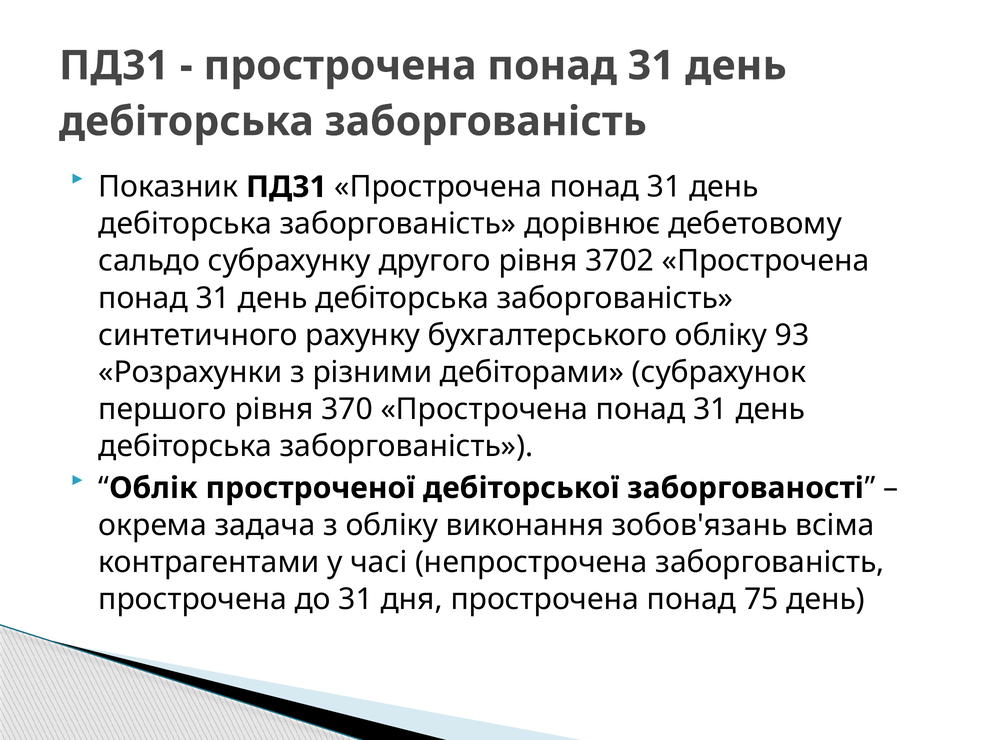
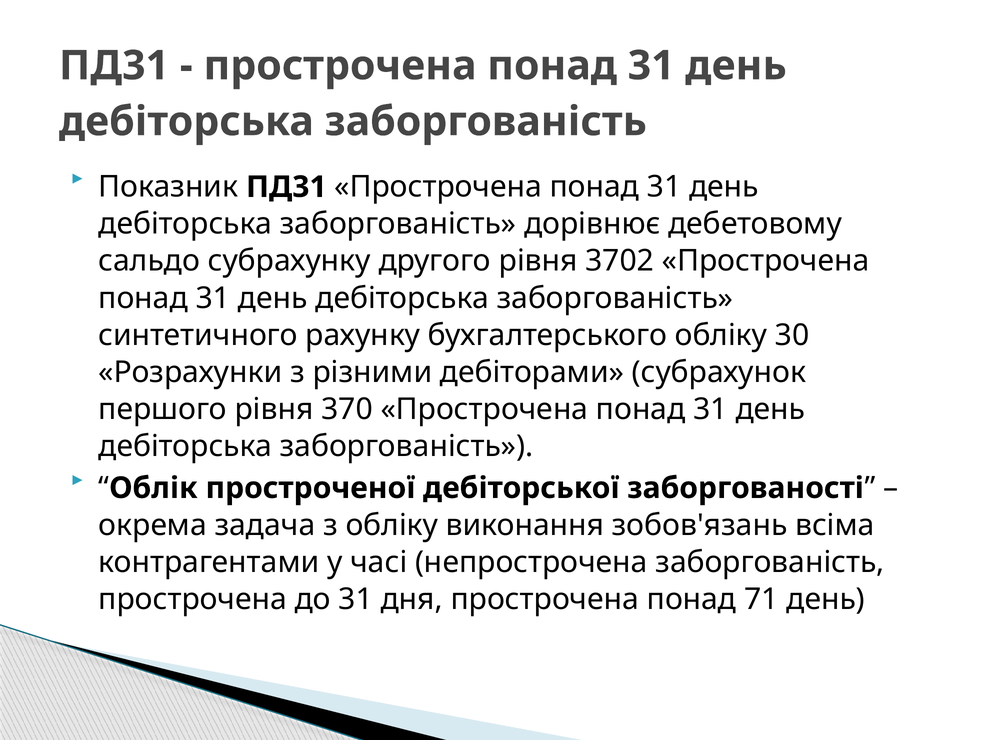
93: 93 -> 30 (792, 335)
75: 75 -> 71 (761, 599)
